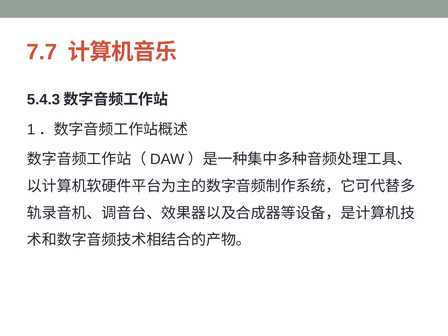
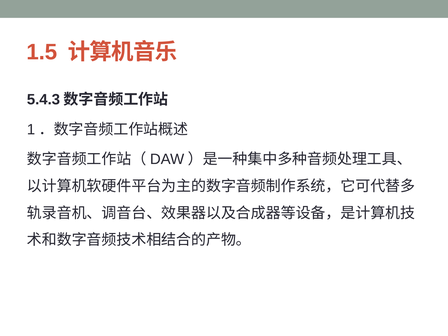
7.7: 7.7 -> 1.5 (42, 52)
